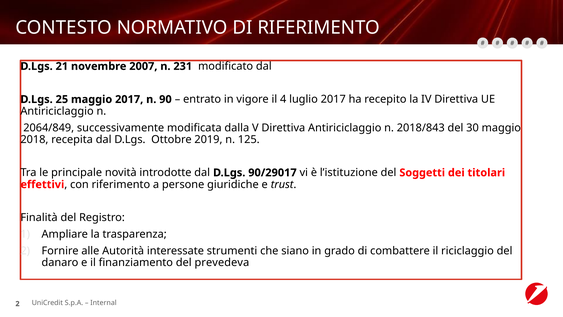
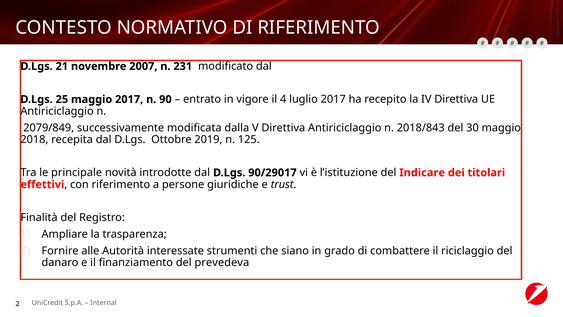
2064/849: 2064/849 -> 2079/849 (49, 128)
Soggetti: Soggetti -> Indicare (422, 173)
